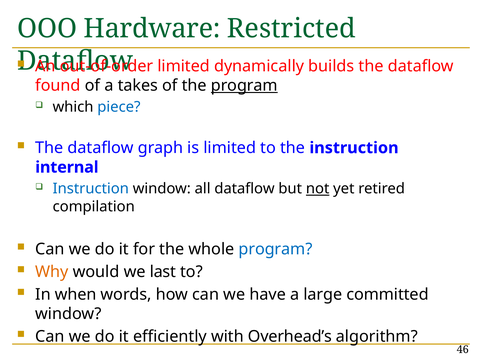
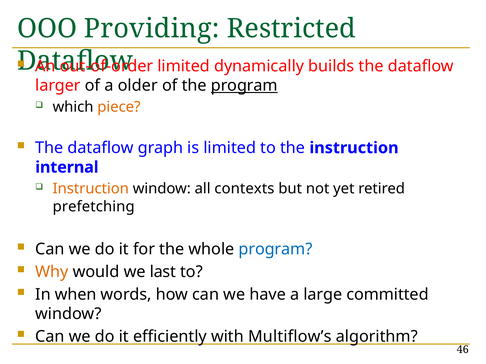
Hardware: Hardware -> Providing (152, 29)
found: found -> larger (58, 86)
takes: takes -> older (138, 86)
piece colour: blue -> orange (119, 107)
Instruction colour: blue -> orange (91, 189)
all dataflow: dataflow -> contexts (244, 189)
not underline: present -> none (318, 189)
compilation: compilation -> prefetching (94, 207)
Overhead’s: Overhead’s -> Multiflow’s (290, 337)
